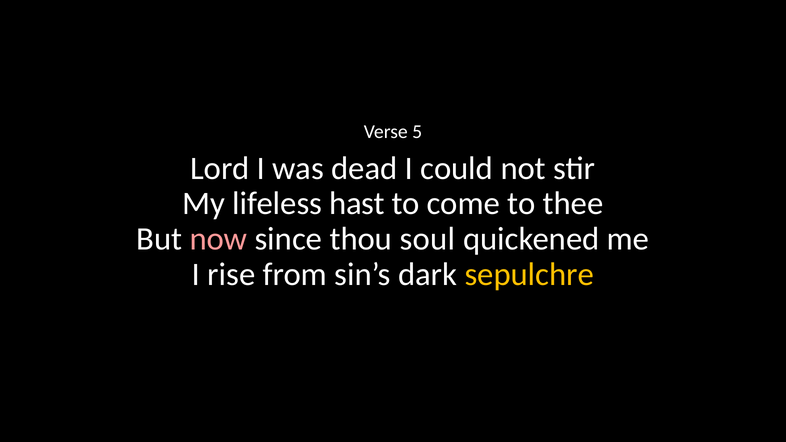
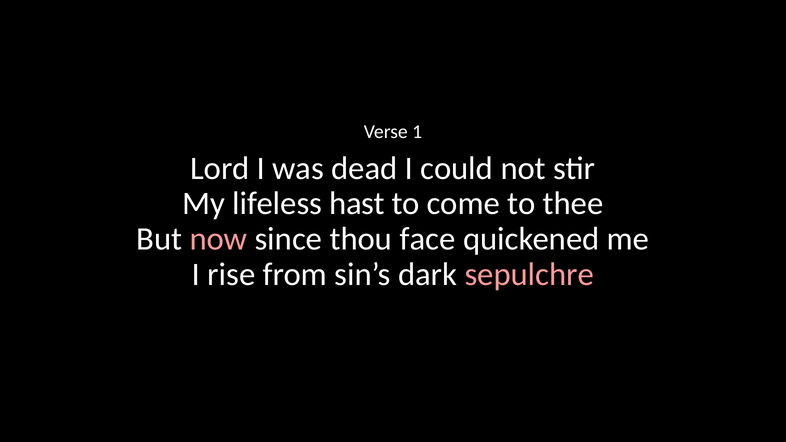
5: 5 -> 1 (417, 132)
soul: soul -> face (428, 239)
sepulchre colour: yellow -> pink (529, 274)
